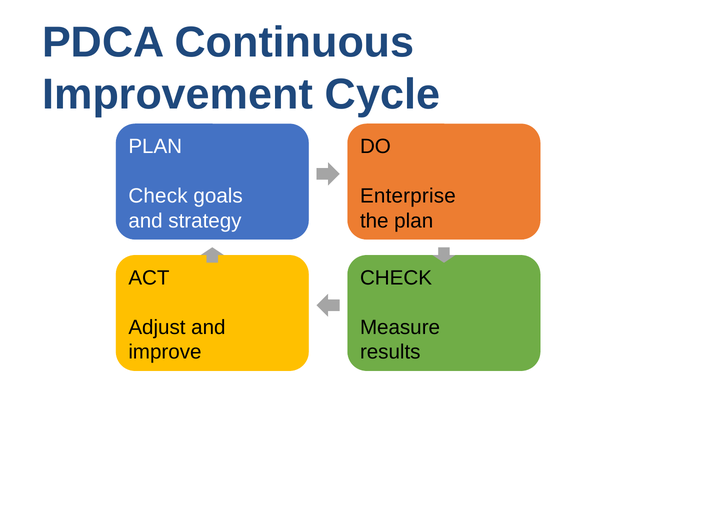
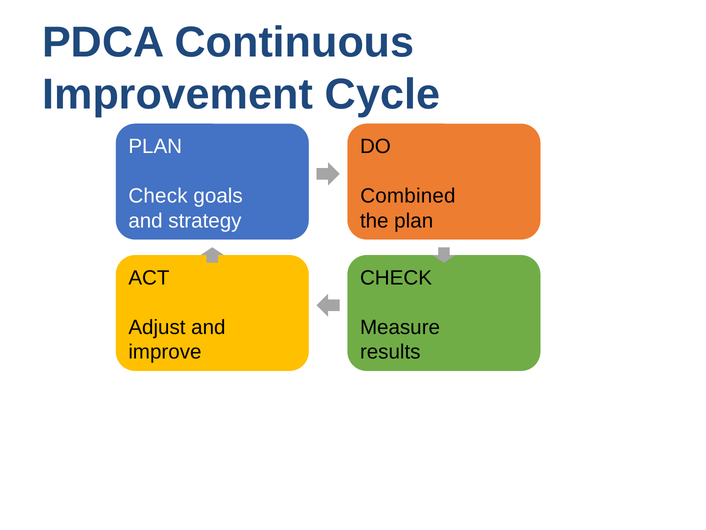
Enterprise: Enterprise -> Combined (408, 196)
